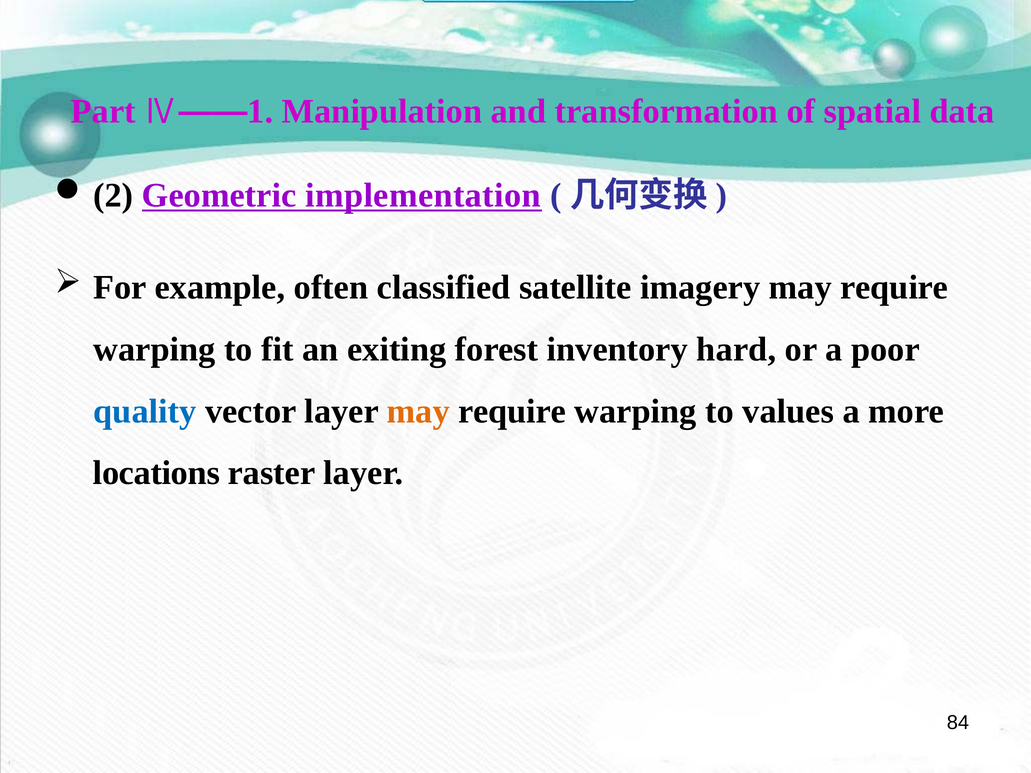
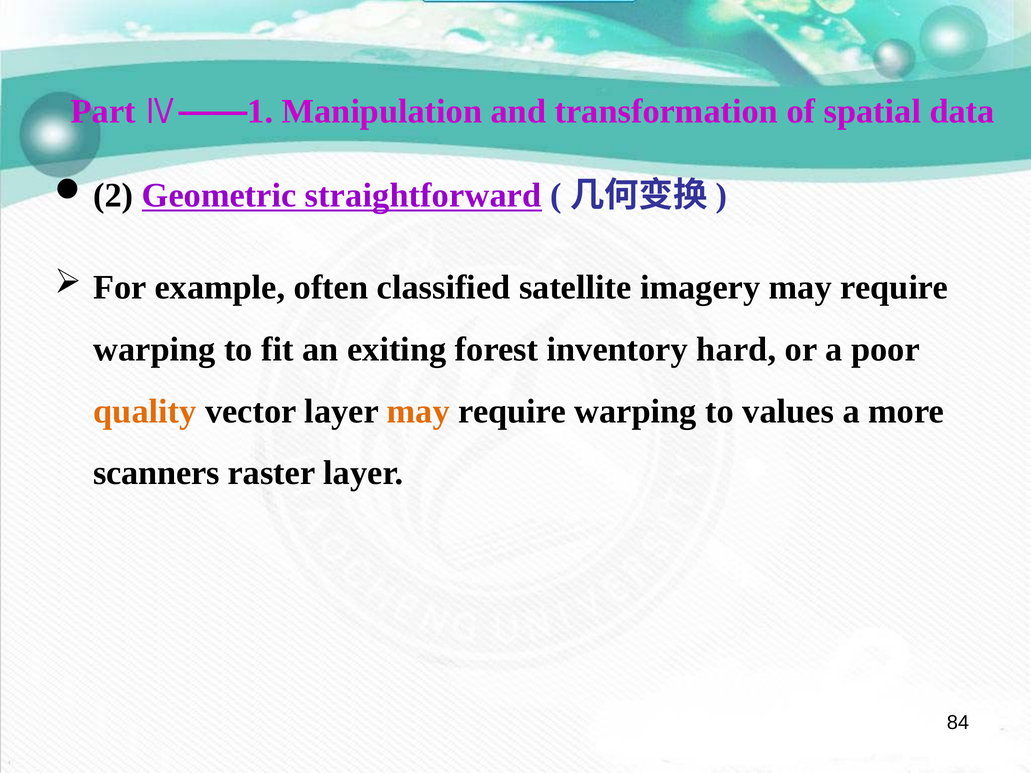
implementation: implementation -> straightforward (423, 195)
quality colour: blue -> orange (145, 411)
locations: locations -> scanners (156, 473)
